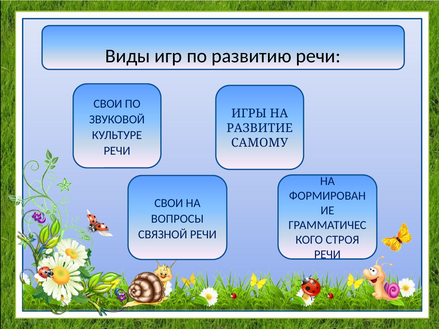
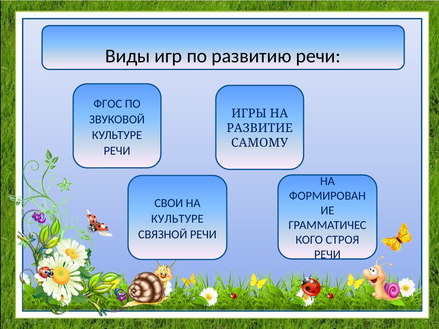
СВОИ: СВОИ -> ФГОС (108, 104)
ВОПРОСЫ: ВОПРОСЫ -> КУЛЬТУРЕ (177, 219)
